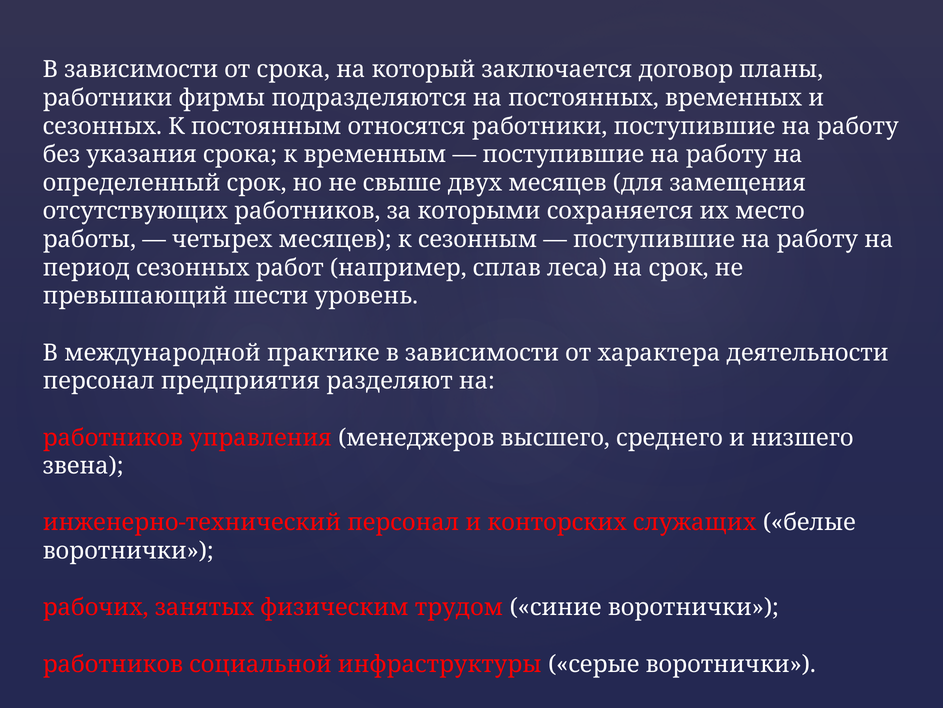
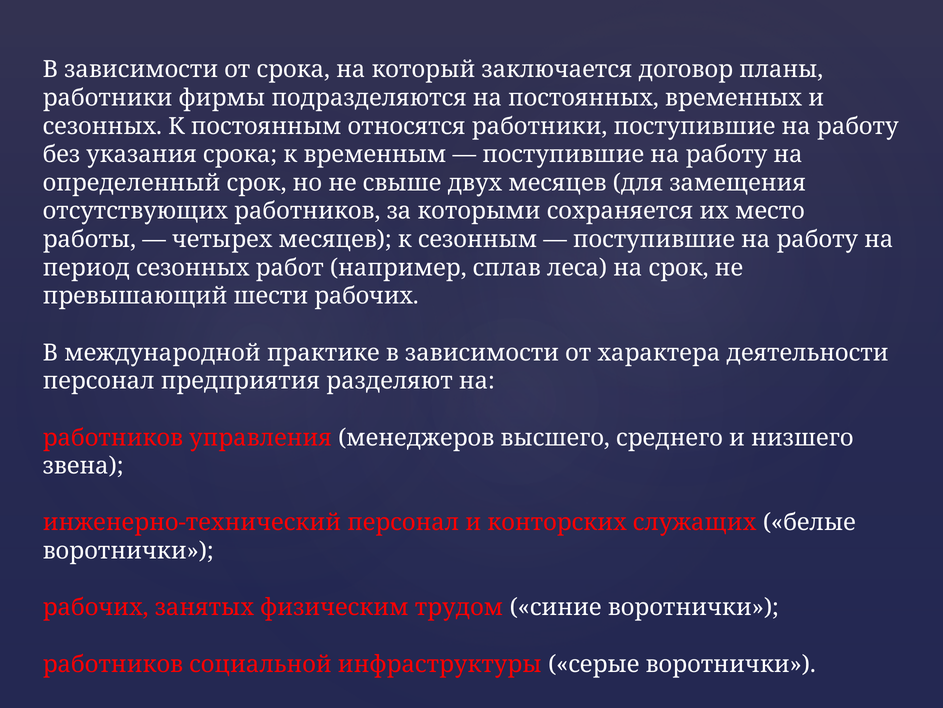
шести уровень: уровень -> рабочих (366, 296)
